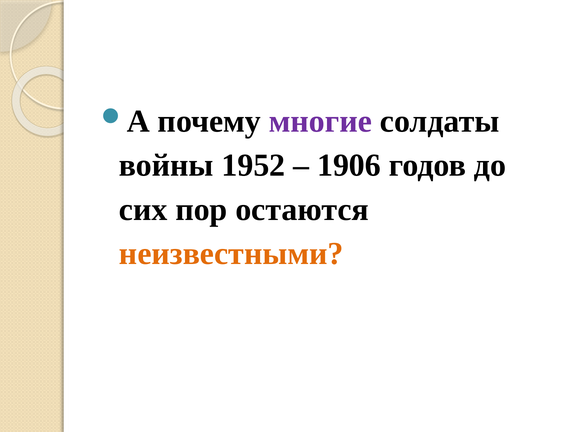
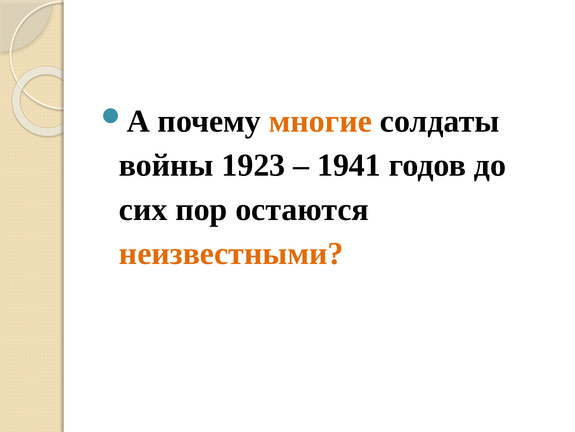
многие colour: purple -> orange (320, 121)
1952: 1952 -> 1923 (253, 165)
1906: 1906 -> 1941 (349, 165)
